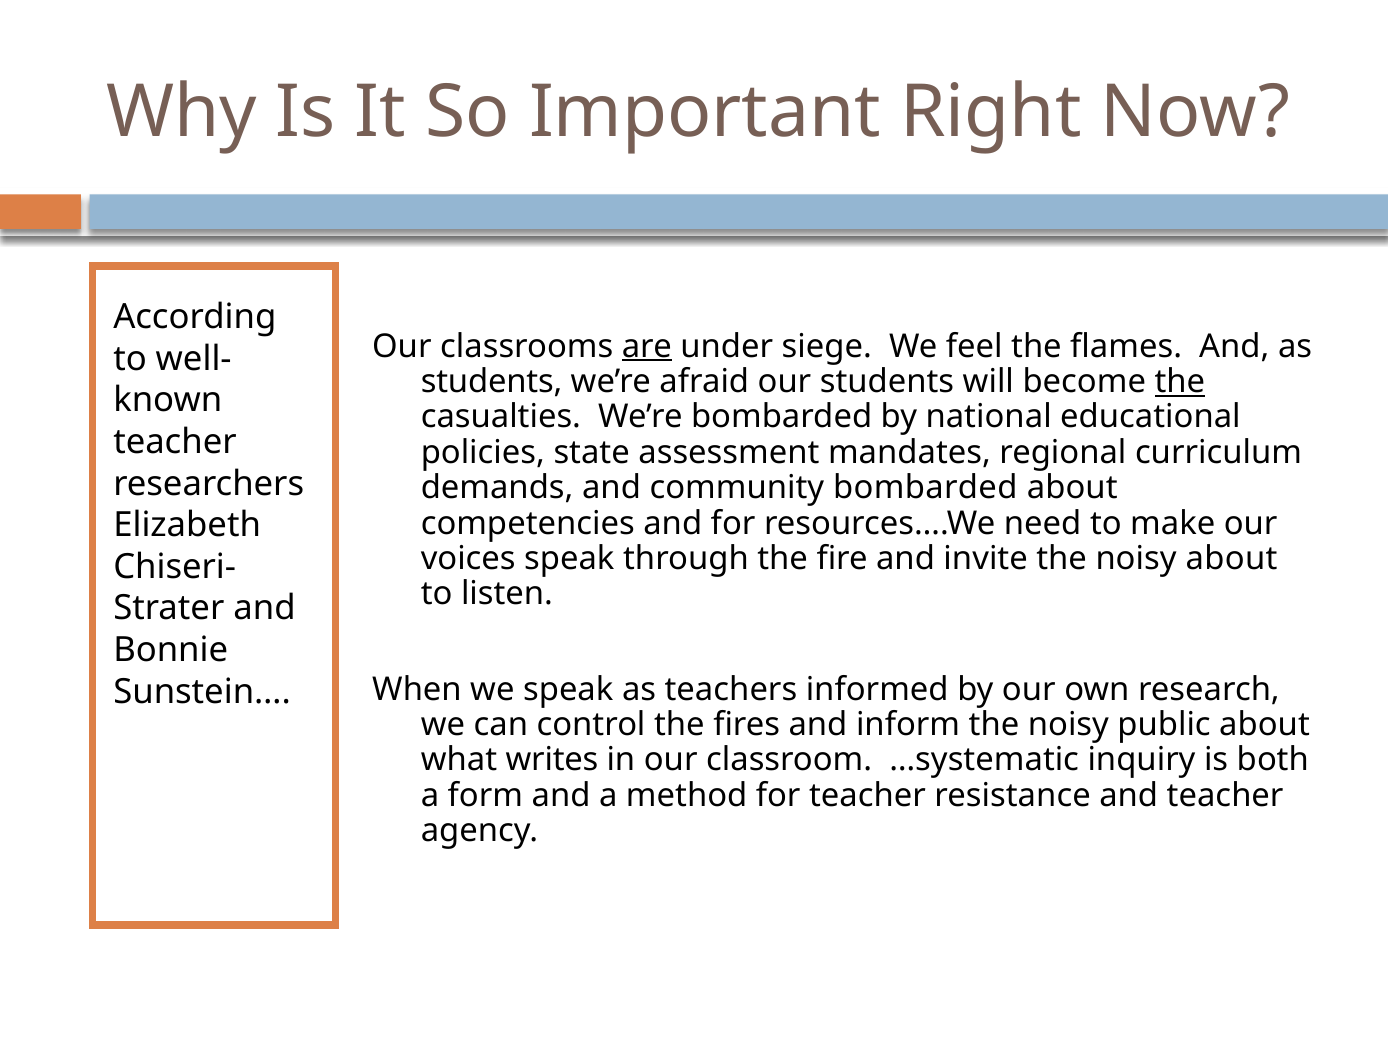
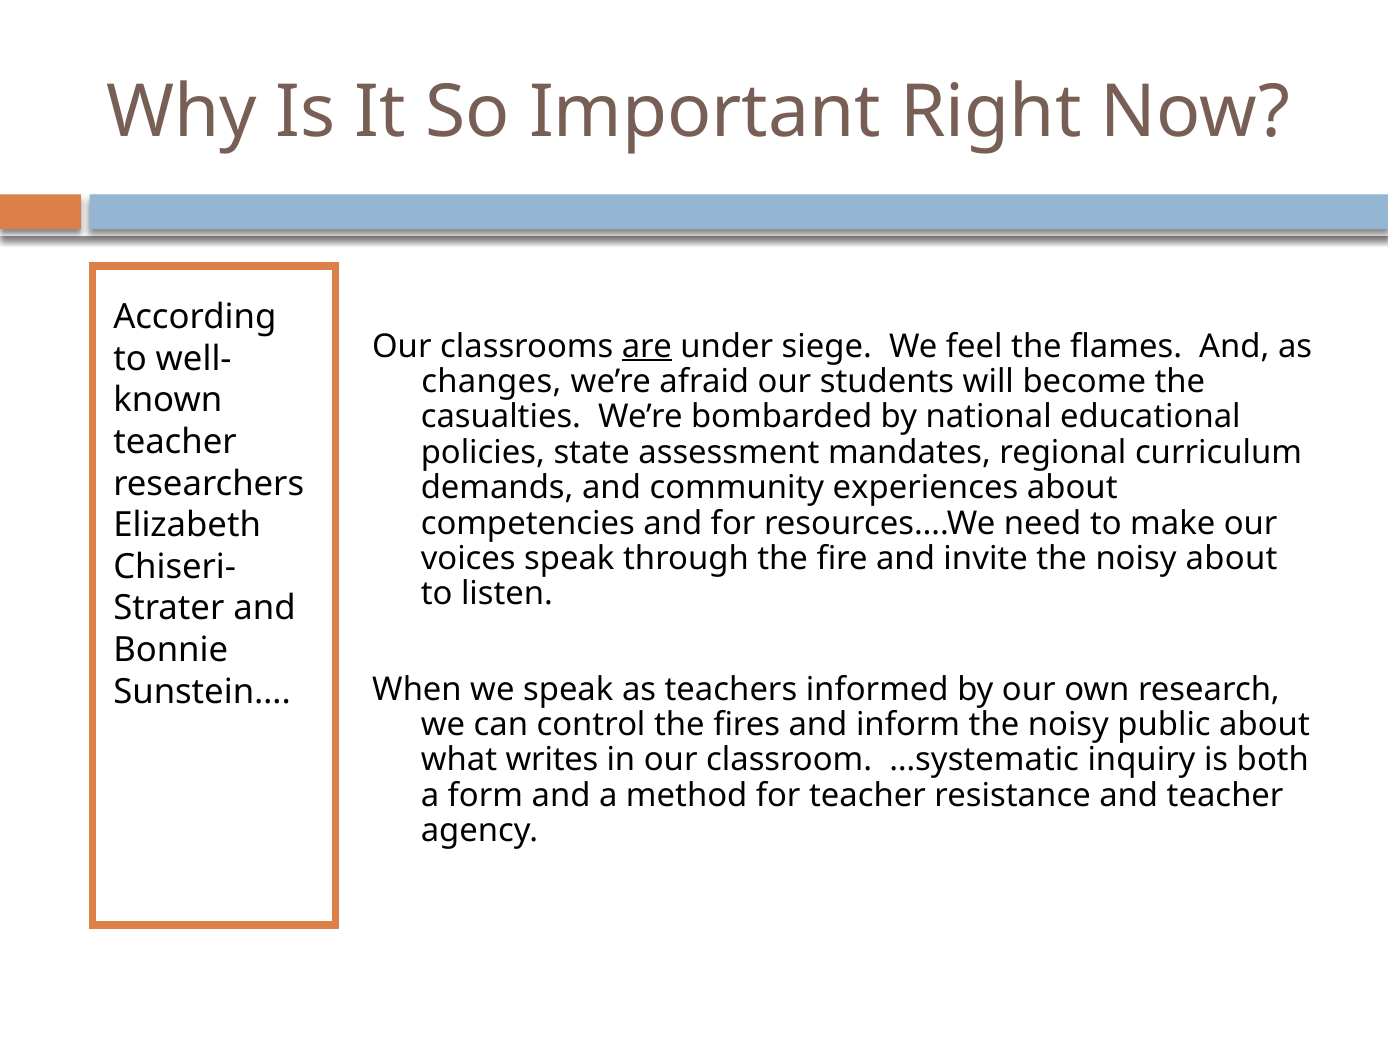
students: students -> changes (491, 382)
the underline: present -> none (1180, 382)
community bombarded: bombarded -> experiences (925, 488)
